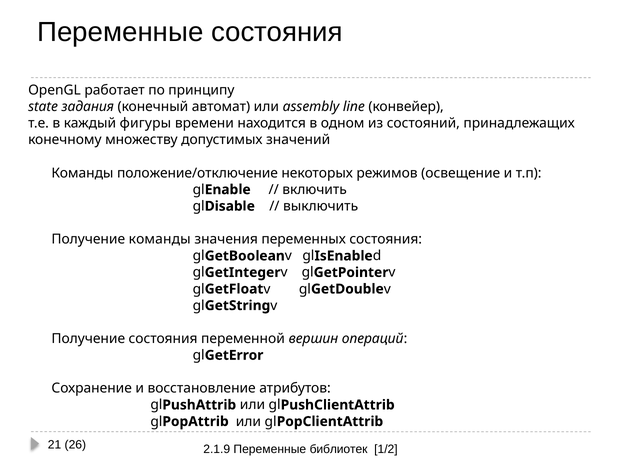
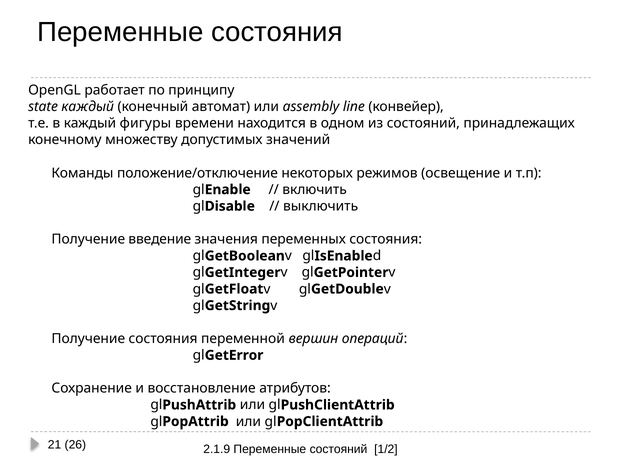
state задания: задания -> каждый (88, 107)
Получение команды: команды -> введение (160, 240)
Переменные библиотек: библиотек -> состояний (338, 450)
